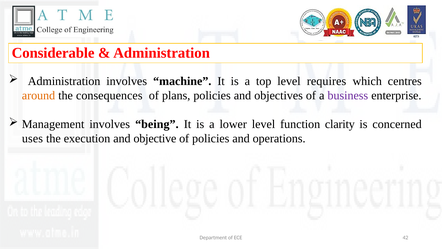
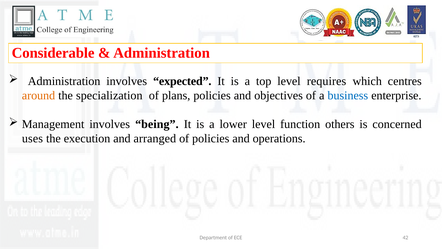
machine: machine -> expected (182, 81)
consequences: consequences -> specialization (109, 95)
business colour: purple -> blue (348, 95)
clarity: clarity -> others (340, 124)
objective: objective -> arranged (155, 138)
